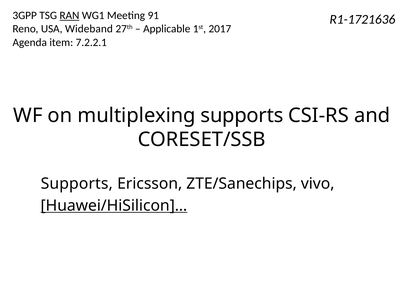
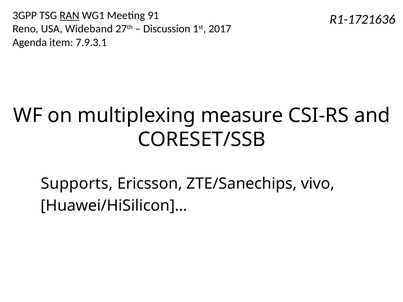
Applicable: Applicable -> Discussion (167, 29)
7.2.2.1: 7.2.2.1 -> 7.9.3.1 (91, 42)
multiplexing supports: supports -> measure (242, 116)
Huawei/HiSilicon]… underline: present -> none (114, 206)
